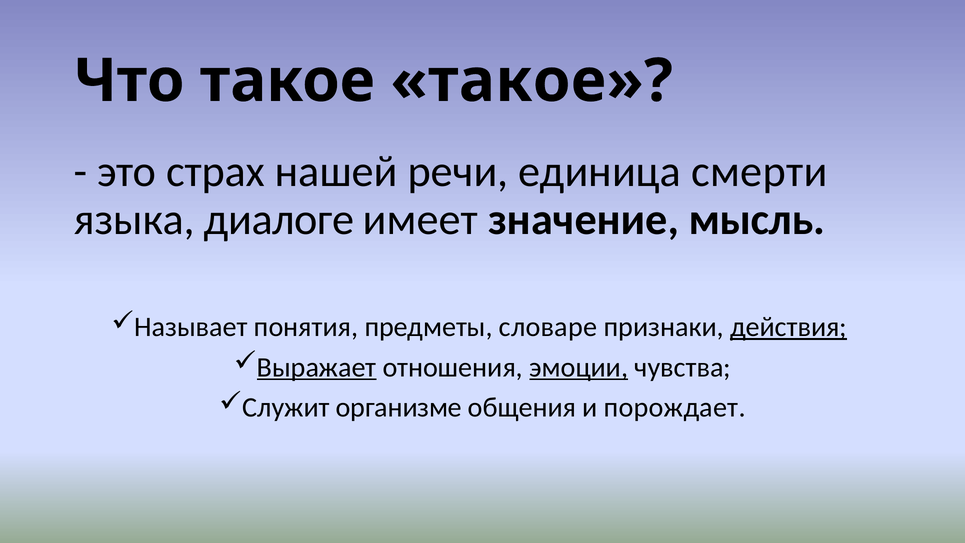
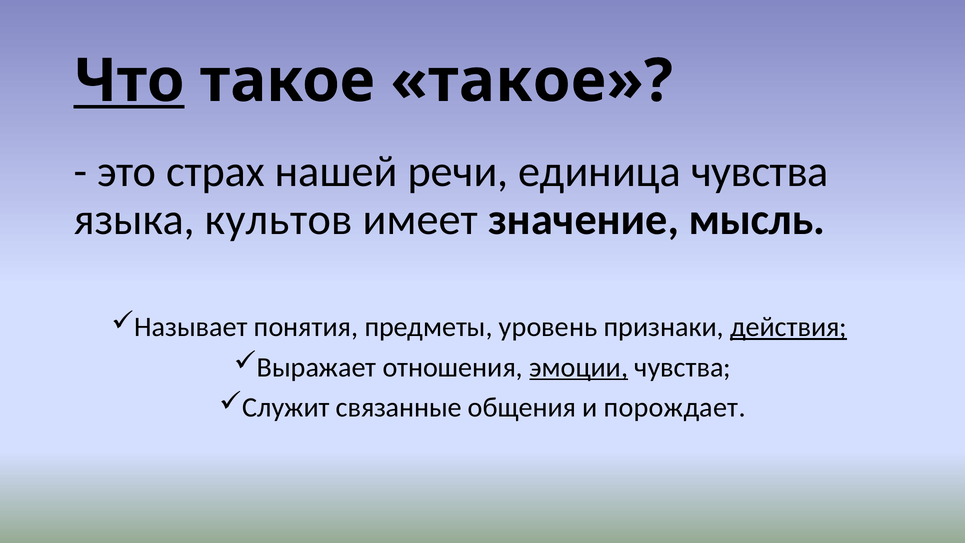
Что underline: none -> present (129, 81)
единица смерти: смерти -> чувства (760, 172)
диалоге: диалоге -> культов (279, 220)
словаре: словаре -> уровень (548, 327)
Выражает underline: present -> none (317, 367)
организме: организме -> связанные (399, 408)
